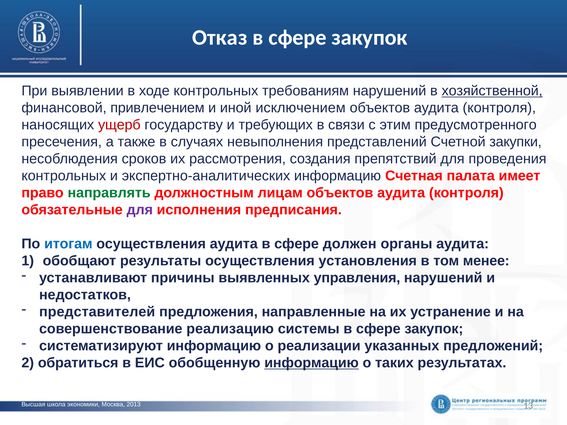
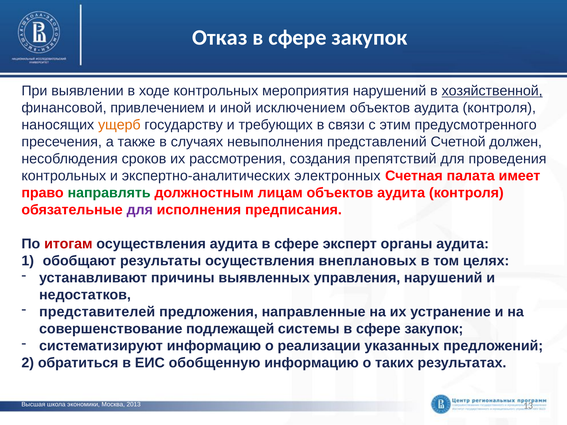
требованиям: требованиям -> мероприятия (306, 91)
ущерб colour: red -> orange (119, 125)
закупки: закупки -> должен (516, 142)
экспертно-аналитических информацию: информацию -> электронных (337, 176)
итогам colour: blue -> red (68, 244)
должен: должен -> эксперт (350, 244)
установления: установления -> внеплановых (368, 261)
менее: менее -> целях (486, 261)
реализацию: реализацию -> подлежащей (230, 329)
информацию underline: present -> none (312, 363)
